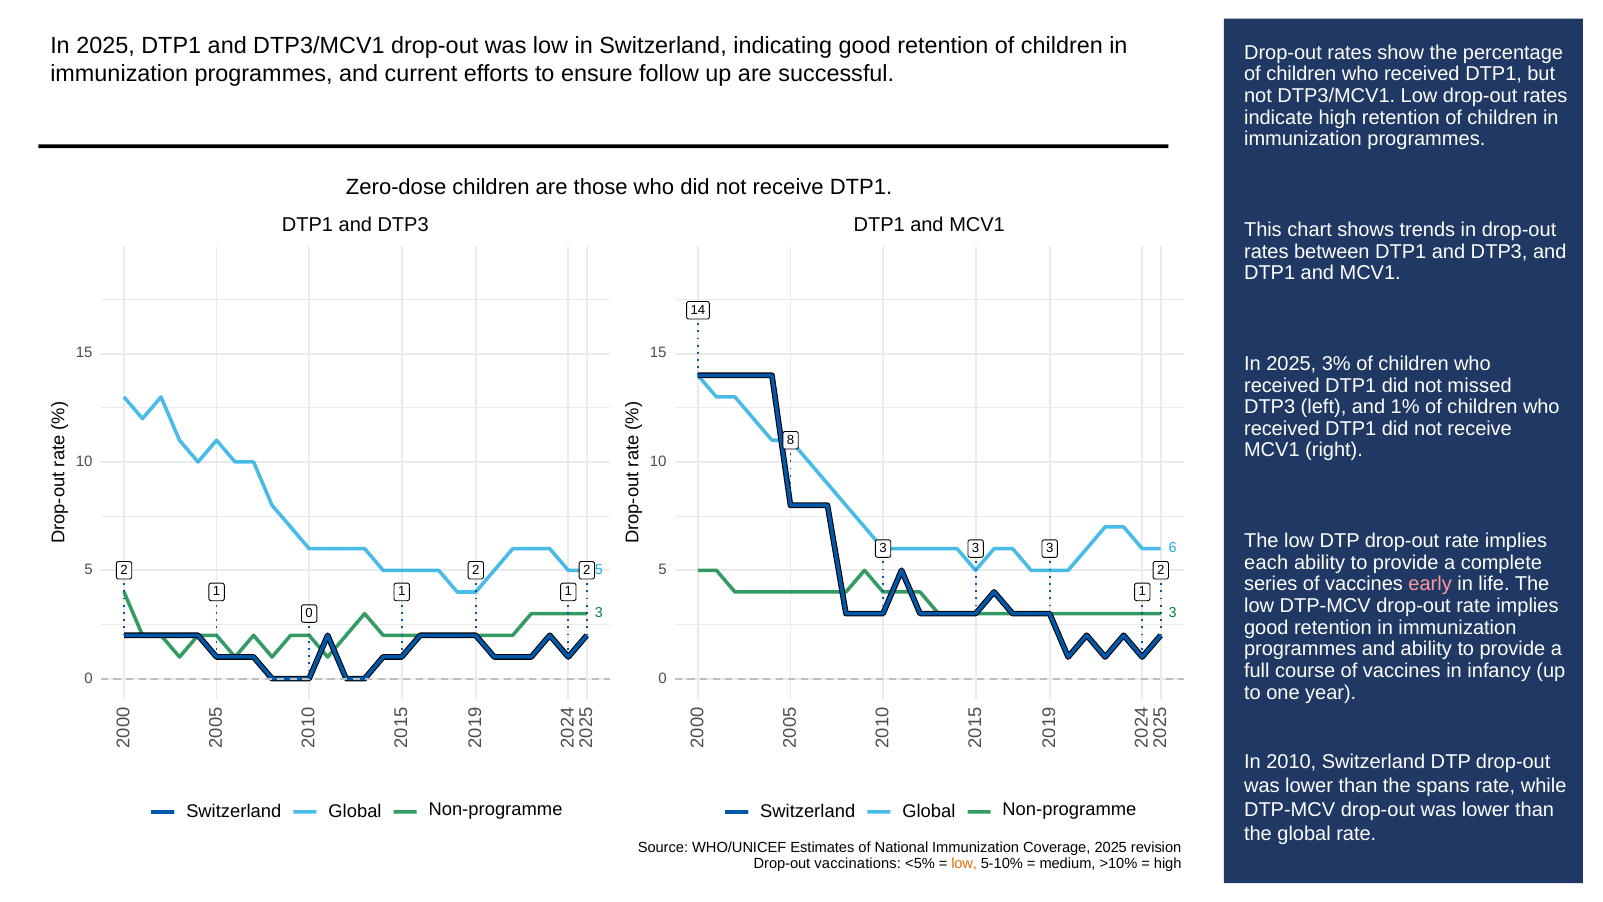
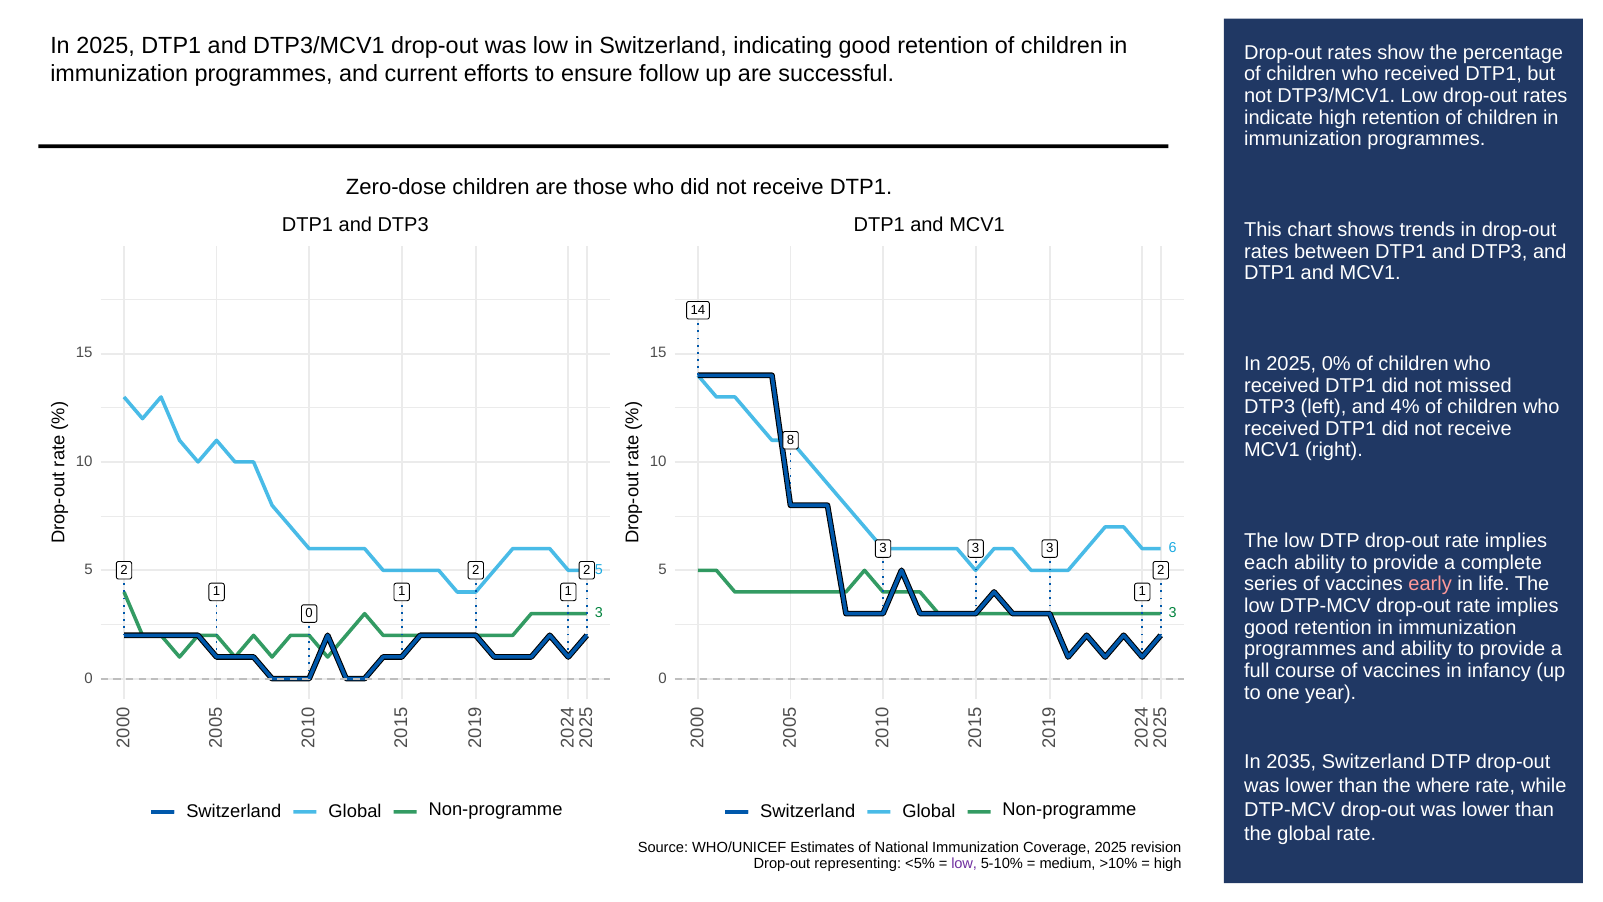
3%: 3% -> 0% (1336, 364)
1%: 1% -> 4% (1405, 407)
2010: 2010 -> 2035 (1291, 762)
spans: spans -> where (1443, 786)
vaccinations: vaccinations -> representing (858, 863)
low colour: orange -> purple (964, 863)
